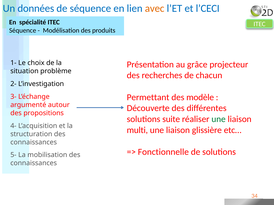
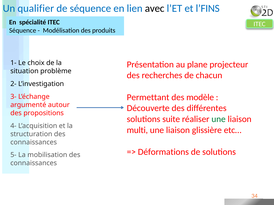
données: données -> qualifier (36, 9)
avec colour: orange -> black (155, 9)
l’CECI: l’CECI -> l’FINS (208, 9)
grâce: grâce -> plane (197, 65)
Fonctionnelle: Fonctionnelle -> Déformations (163, 152)
